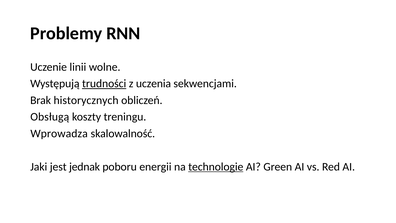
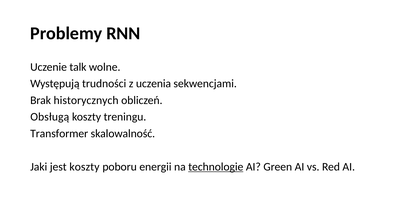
linii: linii -> talk (78, 67)
trudności underline: present -> none (104, 84)
Wprowadza: Wprowadza -> Transformer (59, 133)
jest jednak: jednak -> koszty (84, 167)
